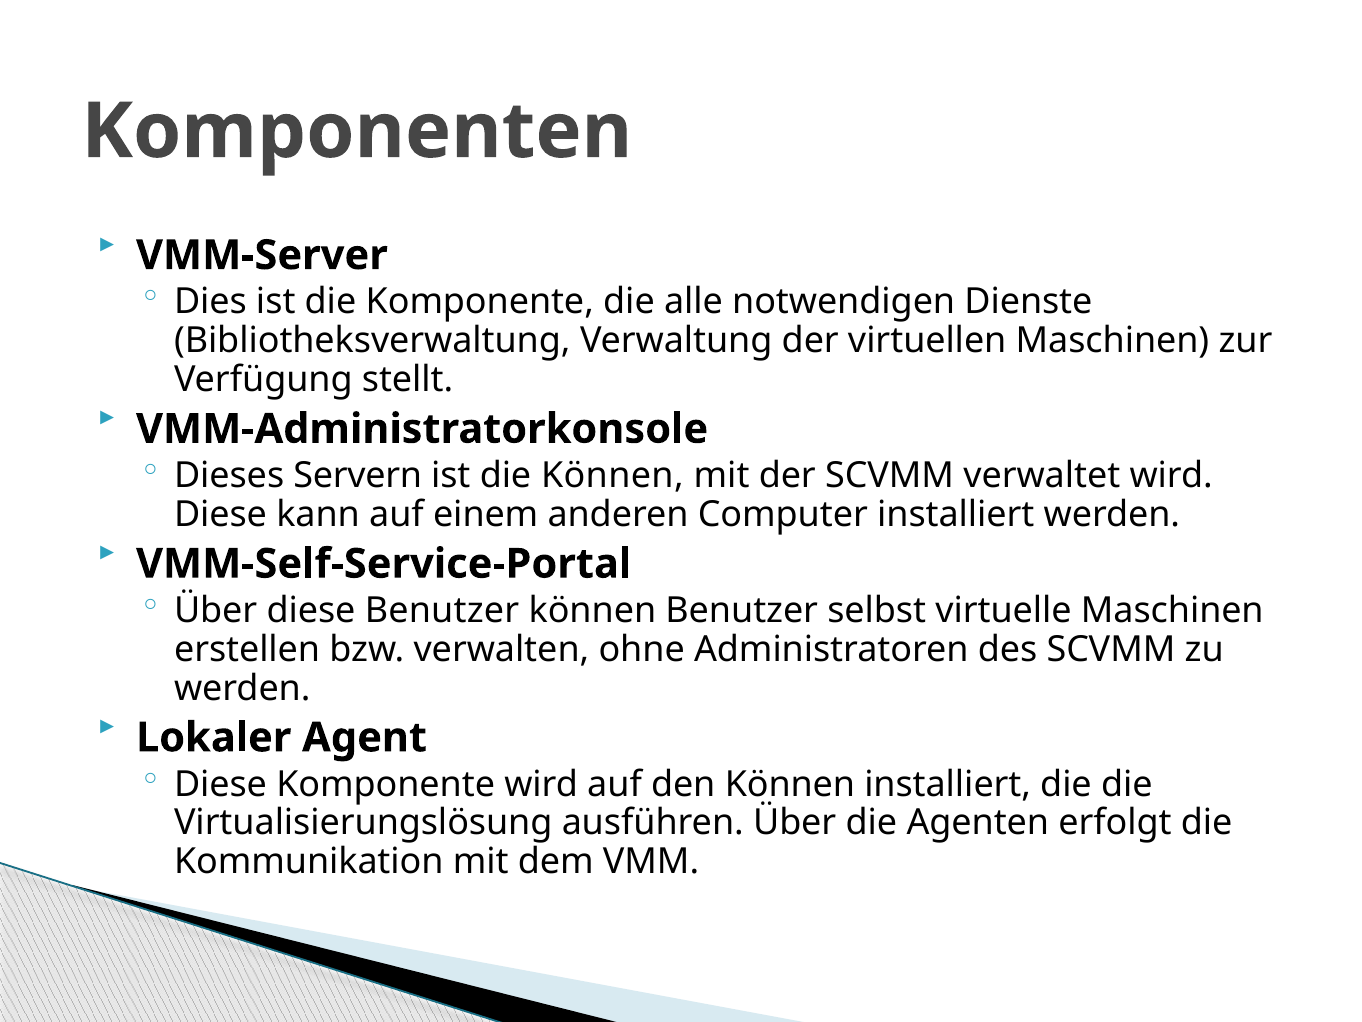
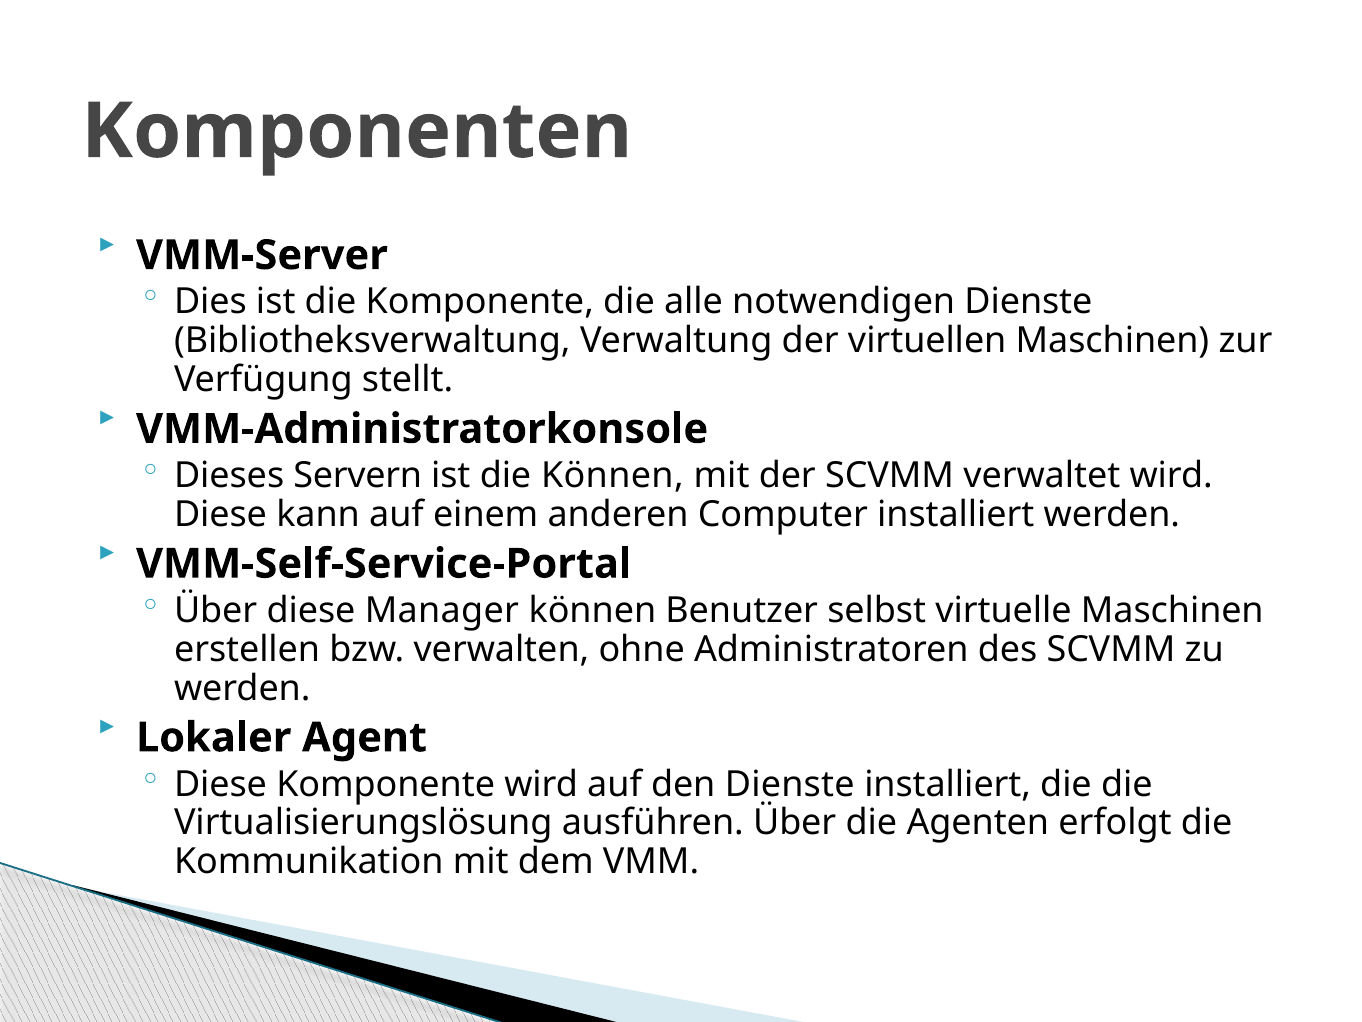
diese Benutzer: Benutzer -> Manager (442, 610)
den Können: Können -> Dienste (790, 784)
